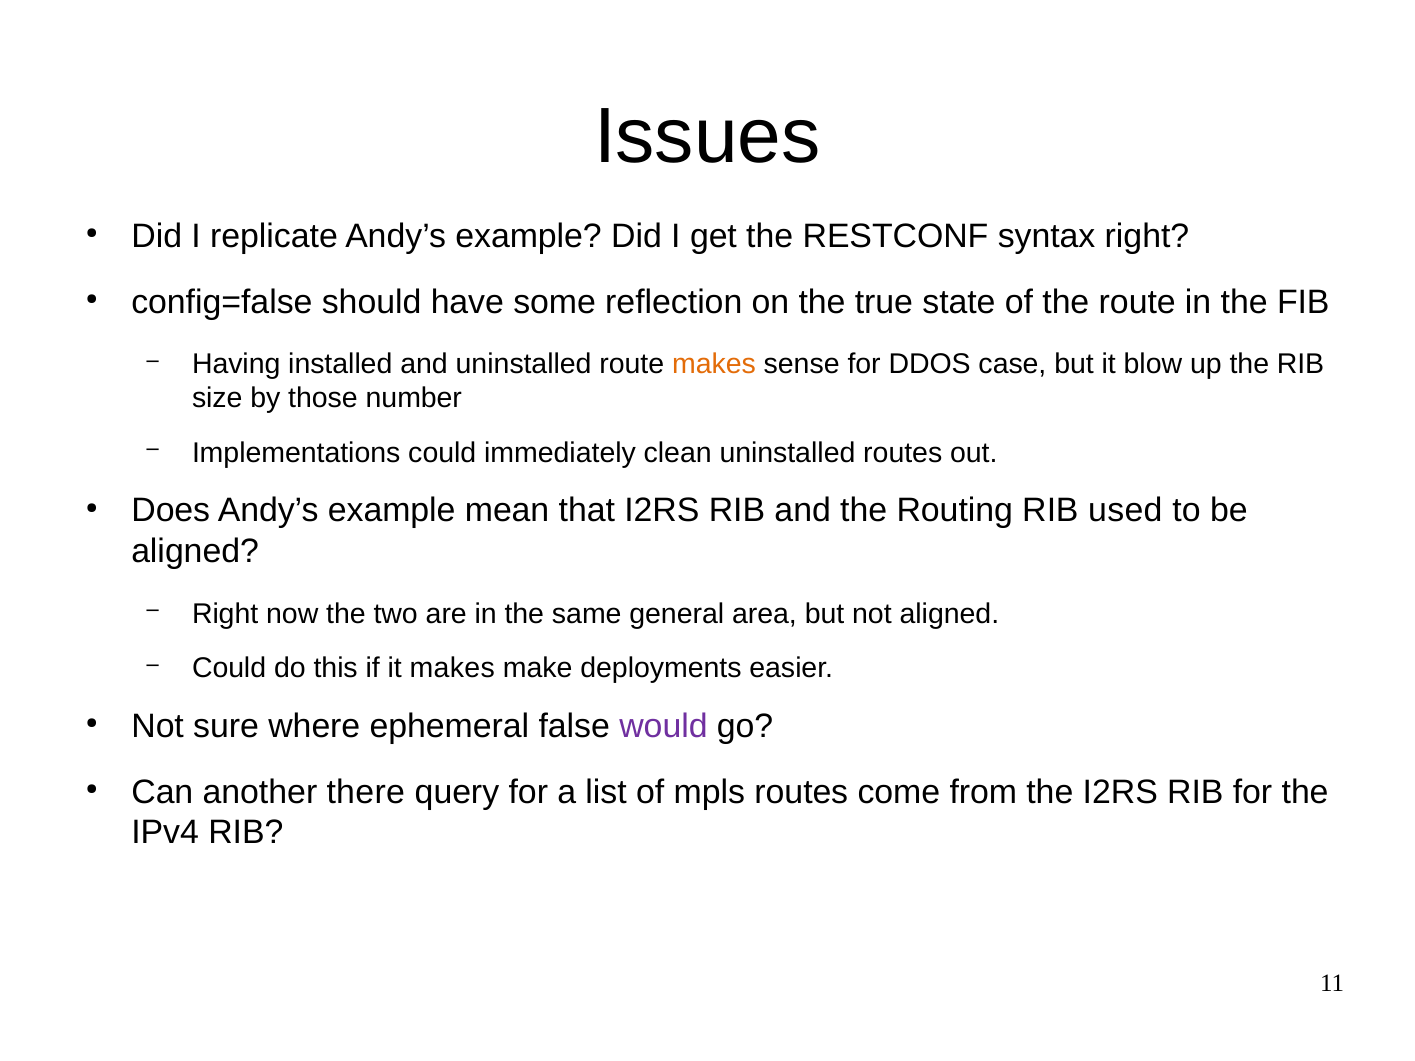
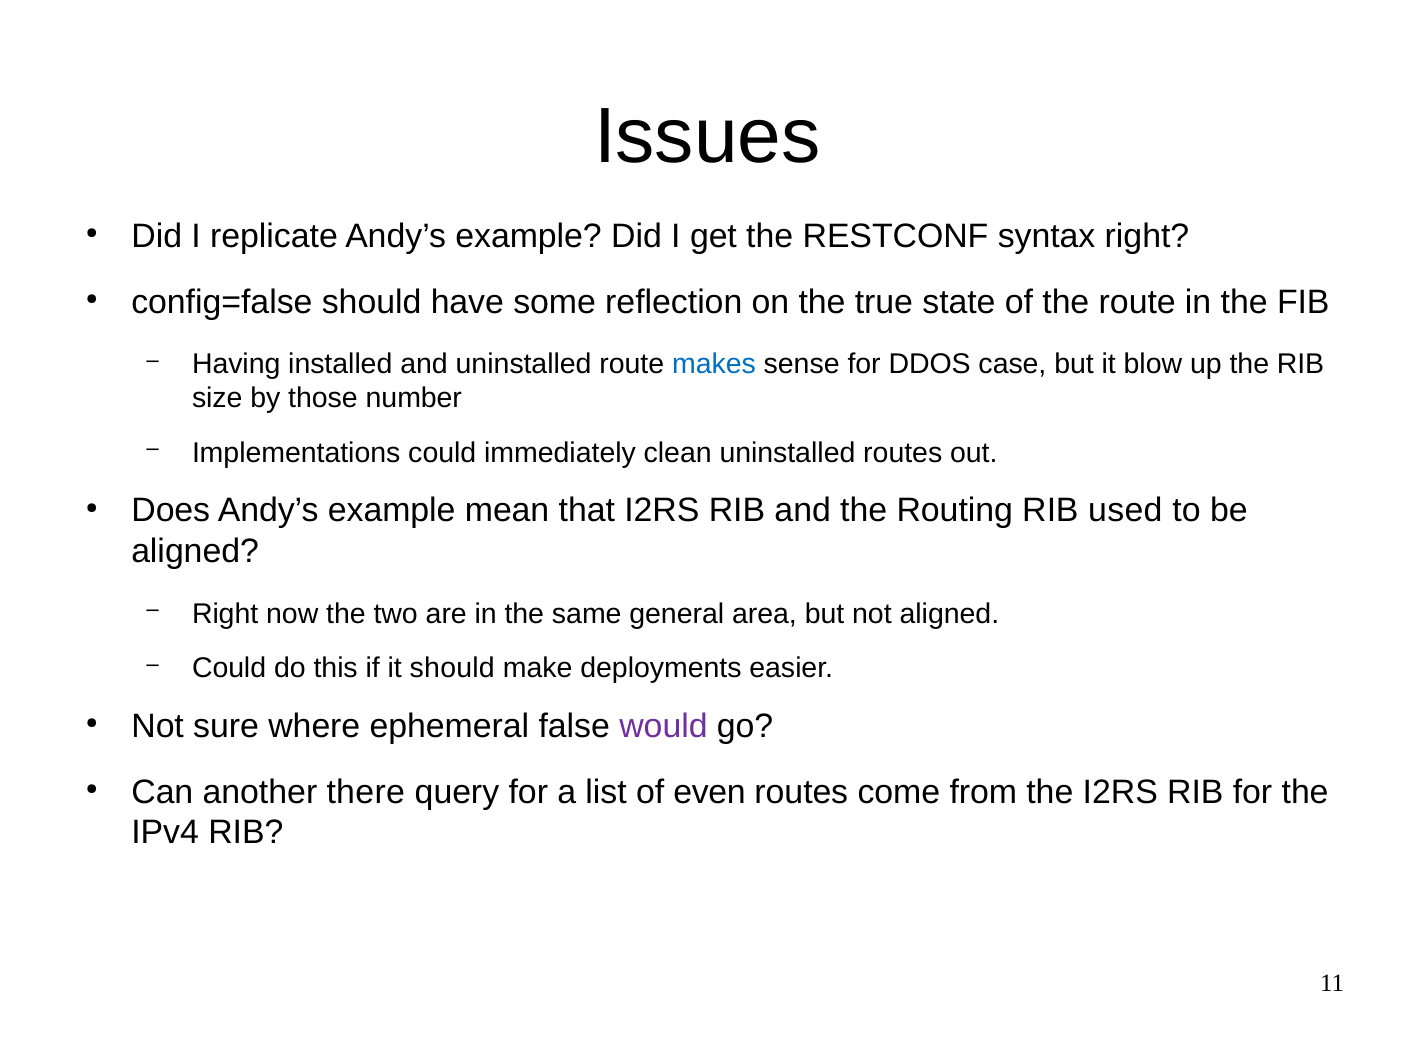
makes colour: orange -> blue (714, 364)
it makes: makes -> should (452, 668)
mpls: mpls -> even (709, 792)
